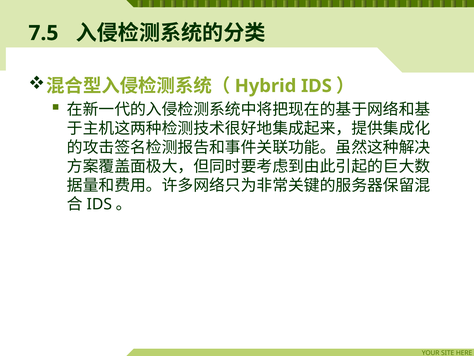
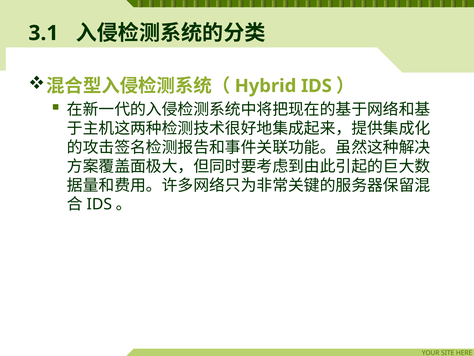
7.5: 7.5 -> 3.1 (43, 33)
